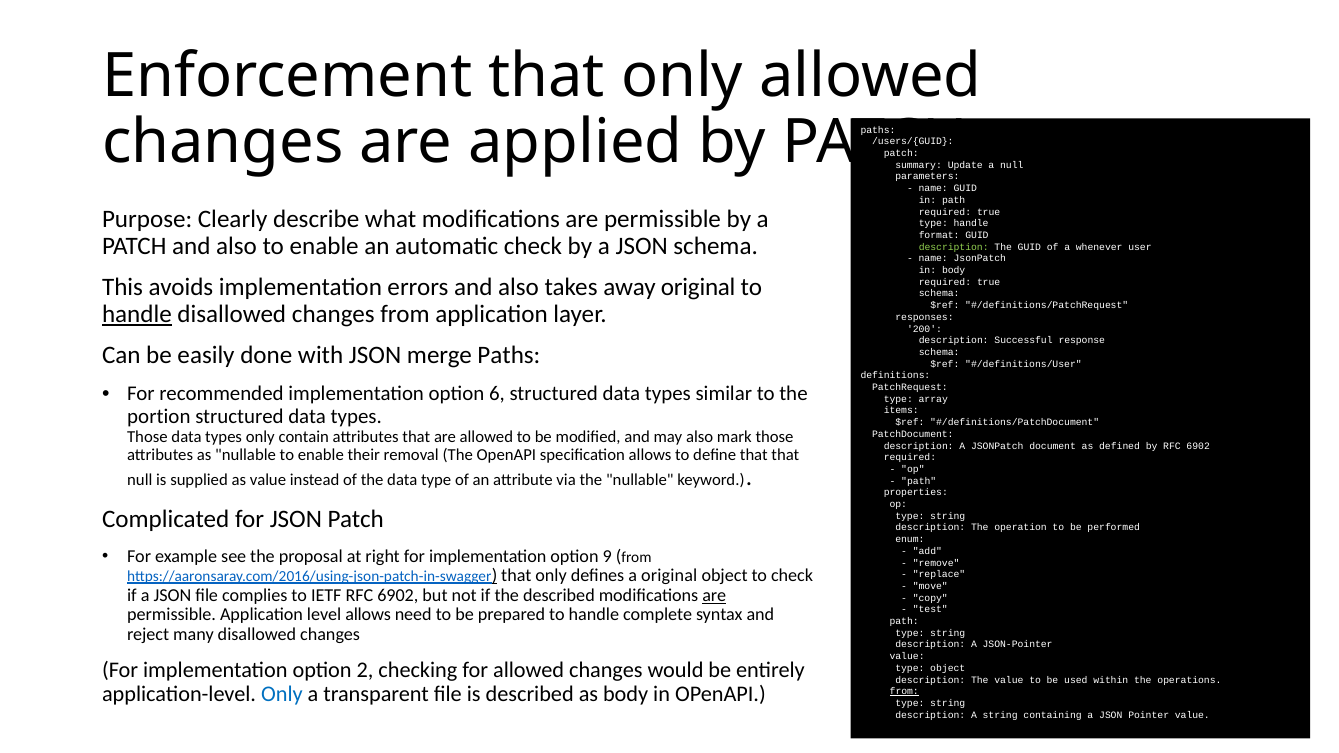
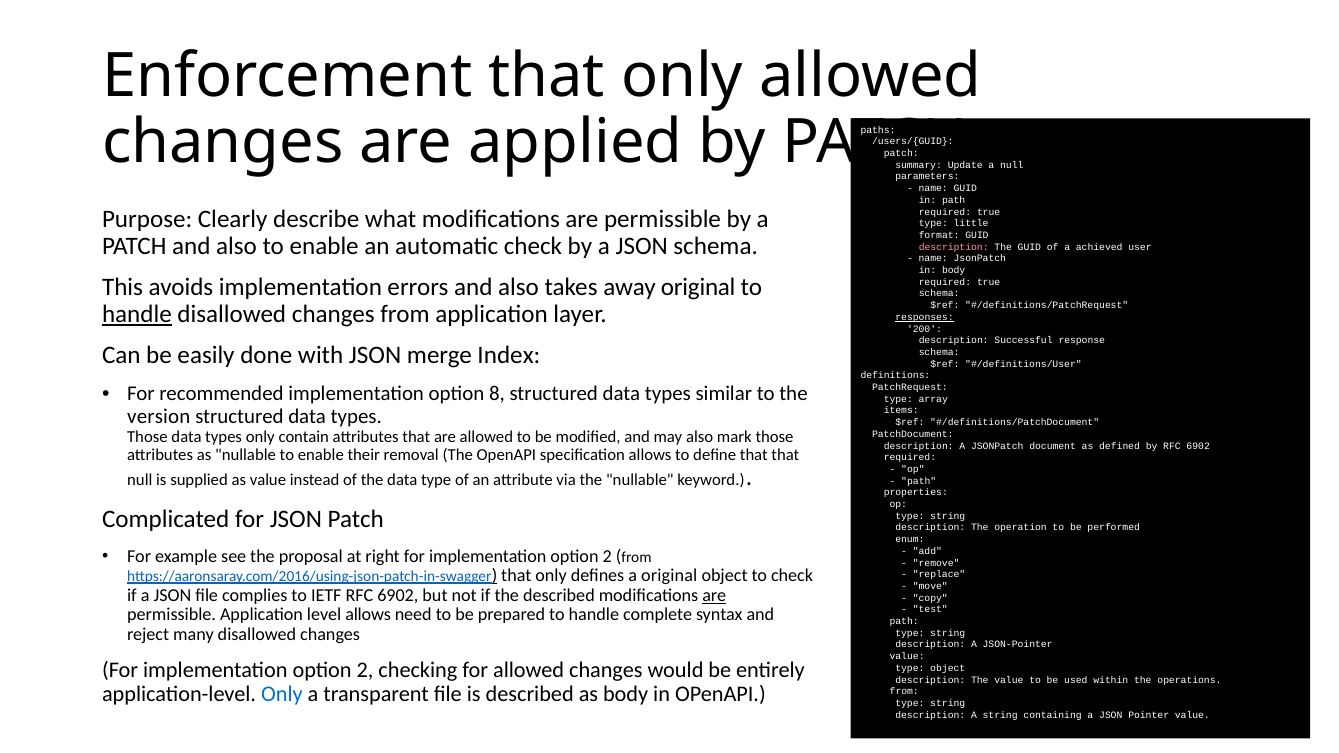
type handle: handle -> little (971, 224)
description colour: light green -> pink (954, 247)
whenever: whenever -> achieved (1099, 247)
responses underline: none -> present (925, 317)
merge Paths: Paths -> Index (509, 355)
6: 6 -> 8 (497, 394)
portion: portion -> version (159, 417)
9: 9 -> 2 (607, 556)
from underline: present -> none (904, 692)
